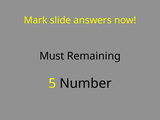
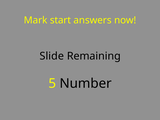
slide: slide -> start (60, 20)
Must: Must -> Slide (52, 56)
